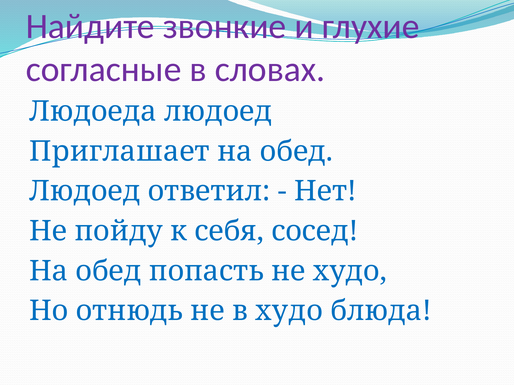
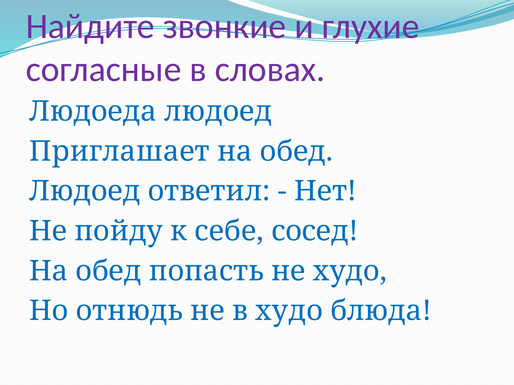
себя: себя -> себе (229, 231)
